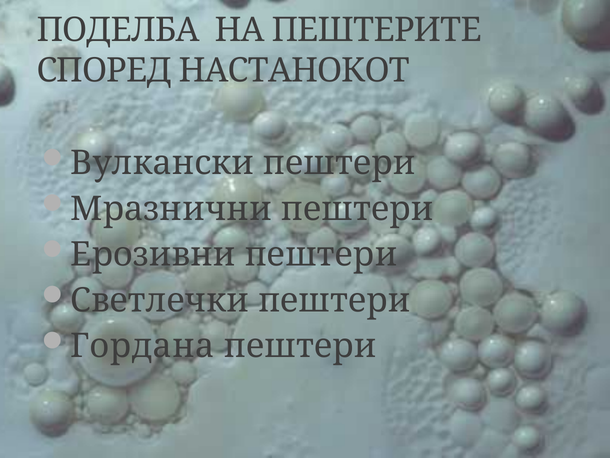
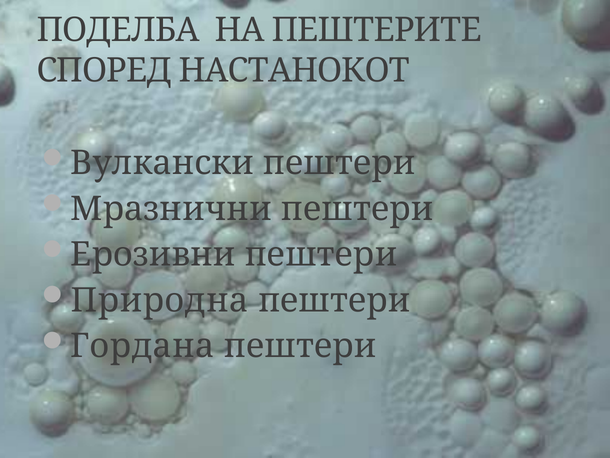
Светлечки: Светлечки -> Природна (160, 300)
